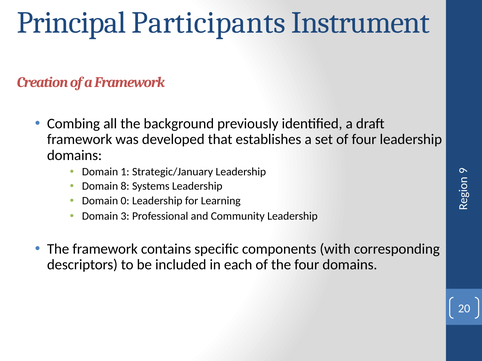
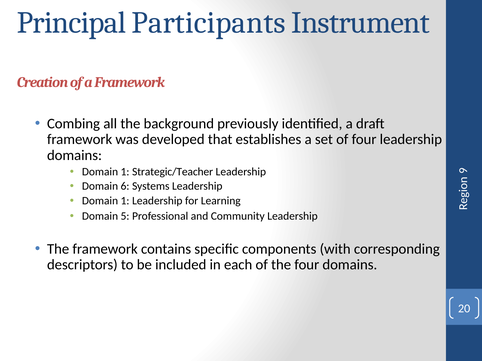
Strategic/January: Strategic/January -> Strategic/Teacher (173, 172)
8: 8 -> 6 (125, 187)
0: 0 -> 1 (125, 201)
3: 3 -> 5 (125, 216)
